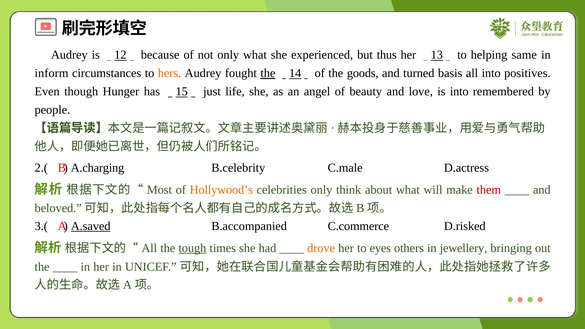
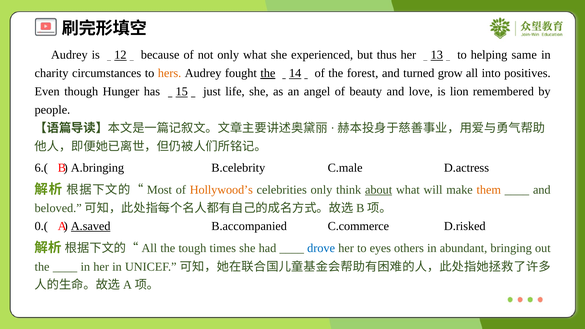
inform: inform -> charity (52, 73)
goods: goods -> forest (363, 73)
basis: basis -> grow (450, 73)
is into: into -> lion (459, 92)
2.(: 2.( -> 6.( (41, 168)
A.charging: A.charging -> A.bringing (97, 168)
about underline: none -> present (379, 190)
them colour: red -> orange (489, 190)
3.(: 3.( -> 0.( (41, 226)
tough underline: present -> none (192, 248)
drove colour: orange -> blue (321, 248)
jewellery: jewellery -> abundant (464, 248)
